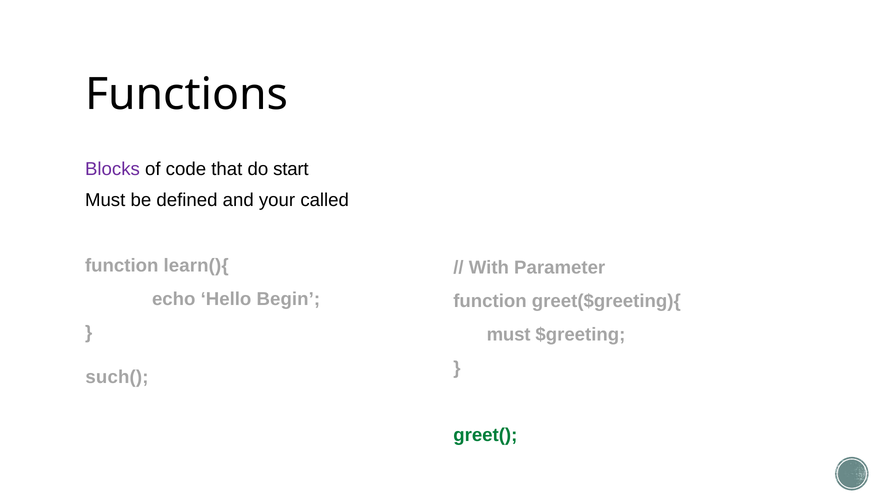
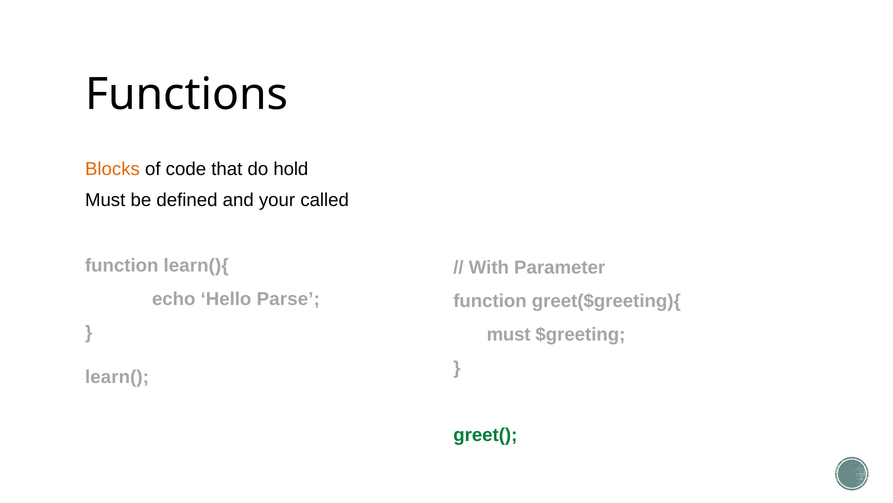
Blocks colour: purple -> orange (112, 169)
start: start -> hold (291, 169)
Begin: Begin -> Parse (288, 299)
such(: such( -> learn( (117, 377)
